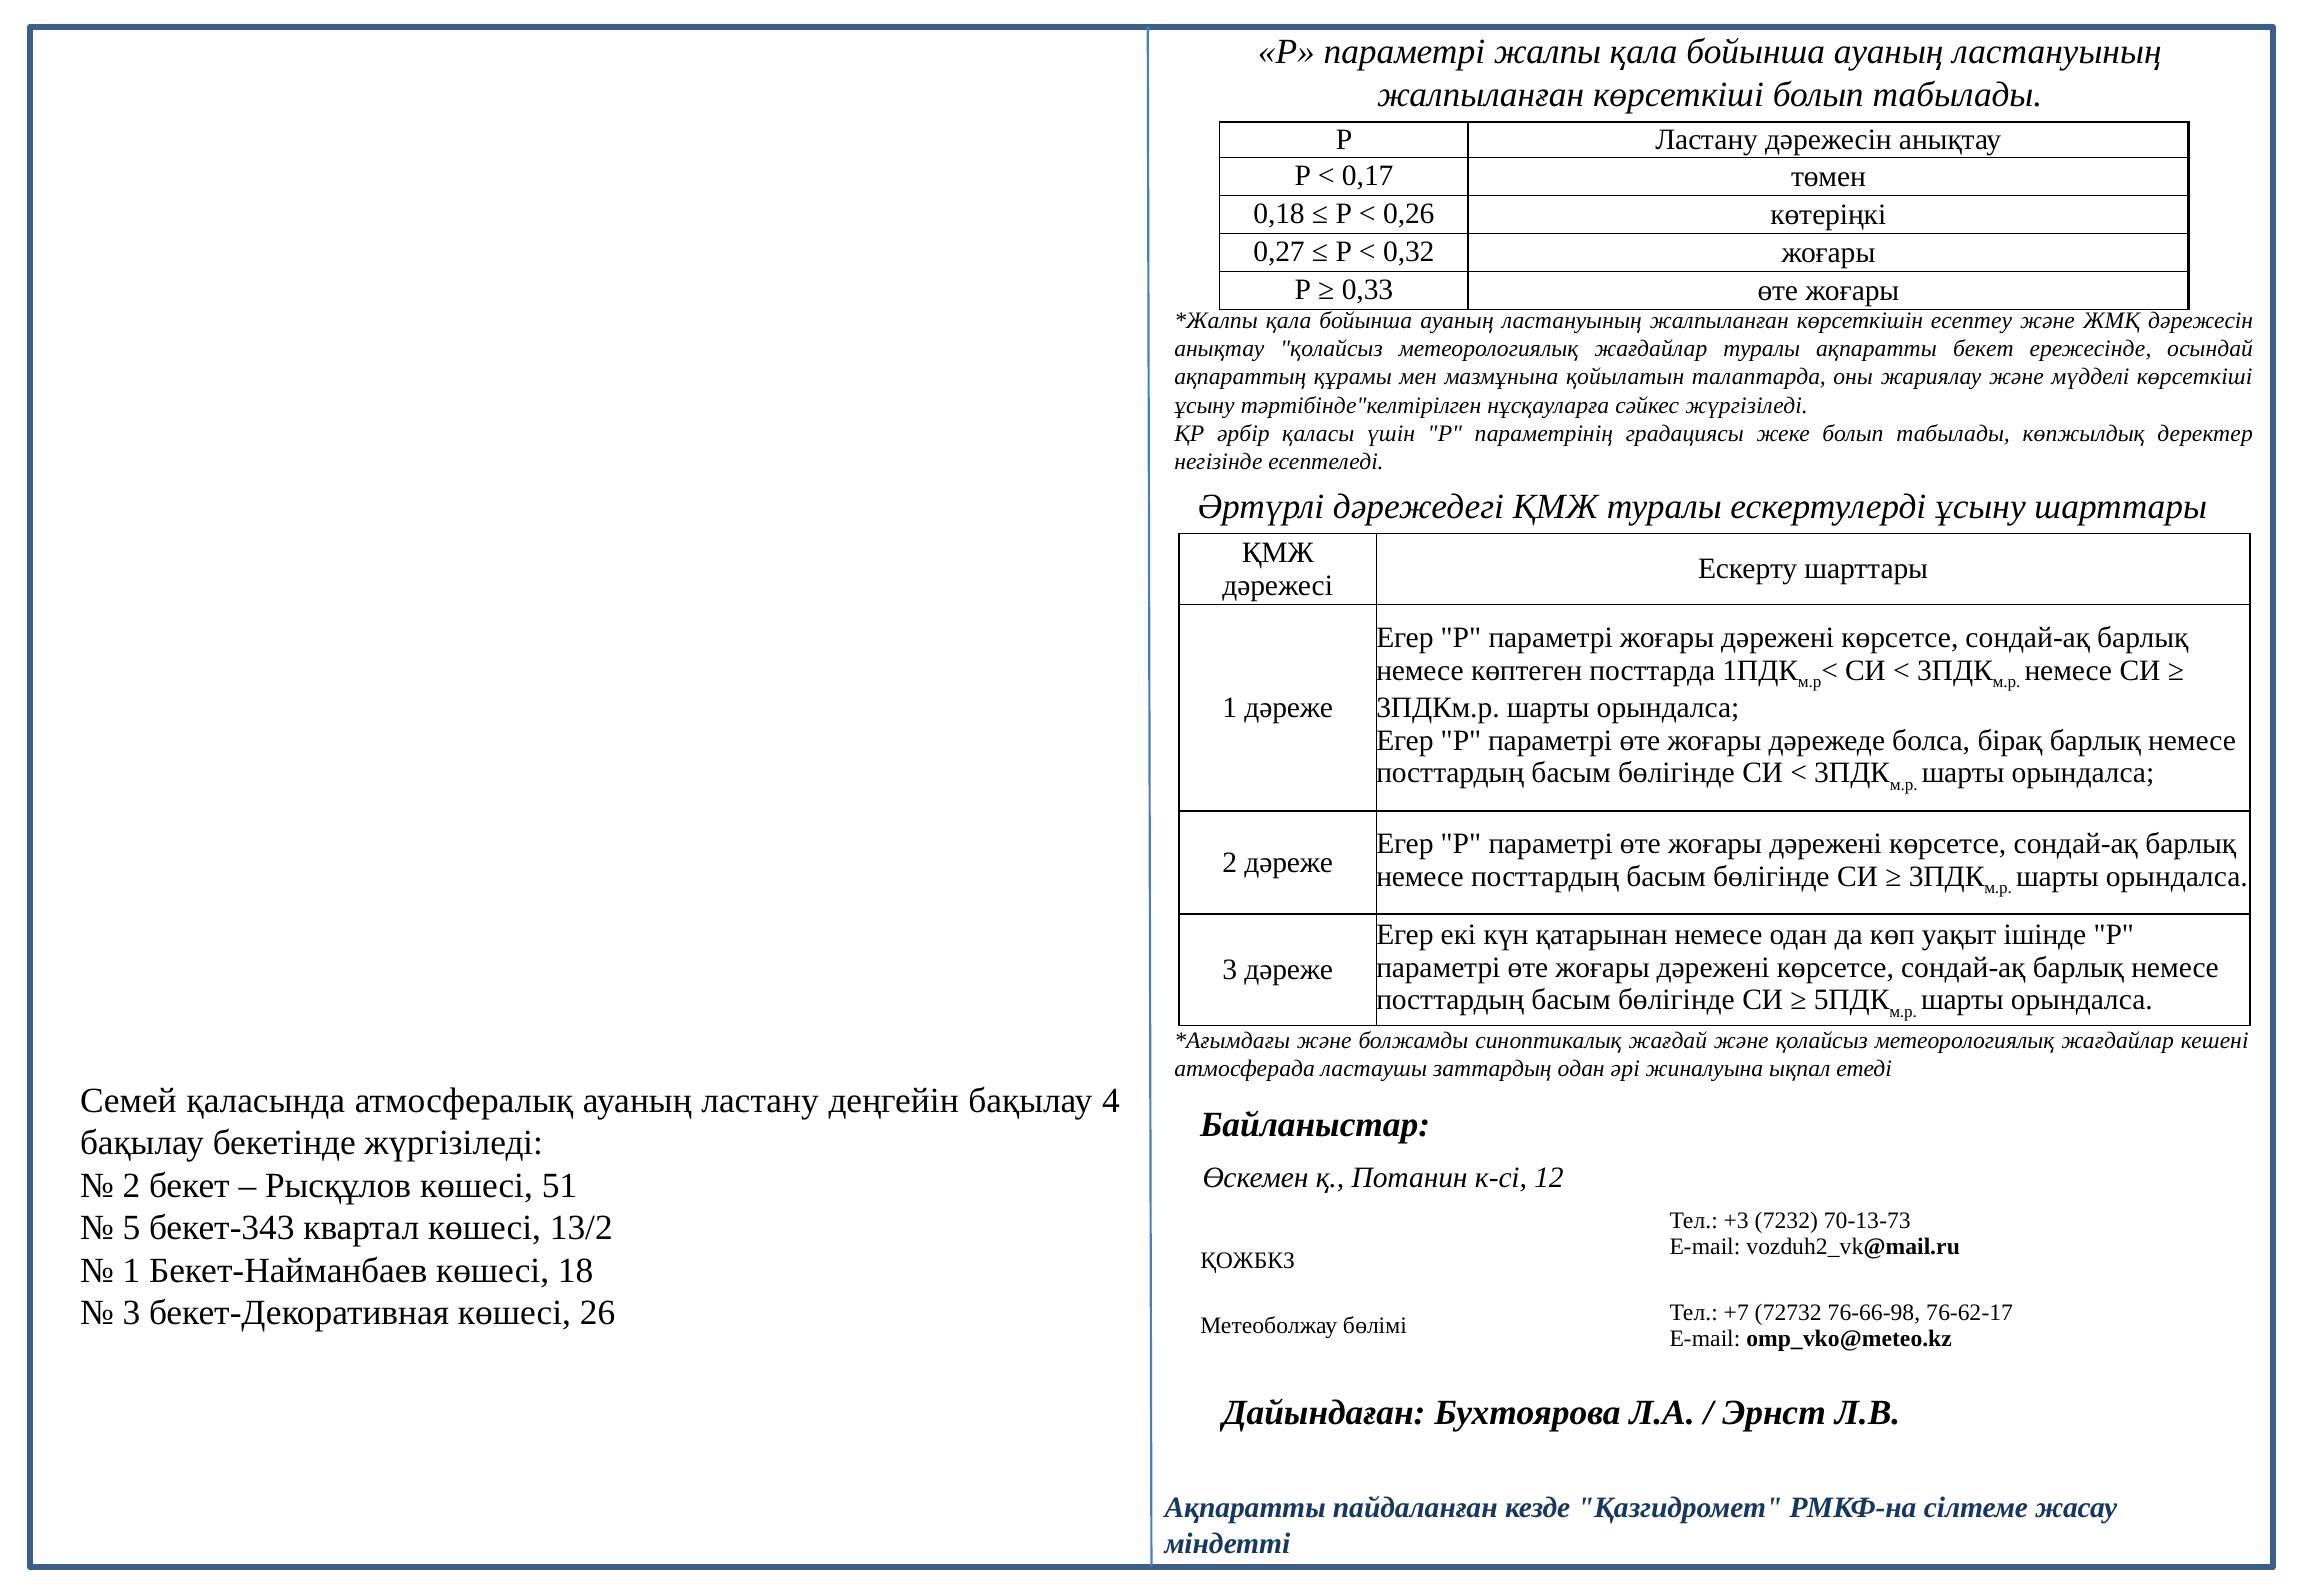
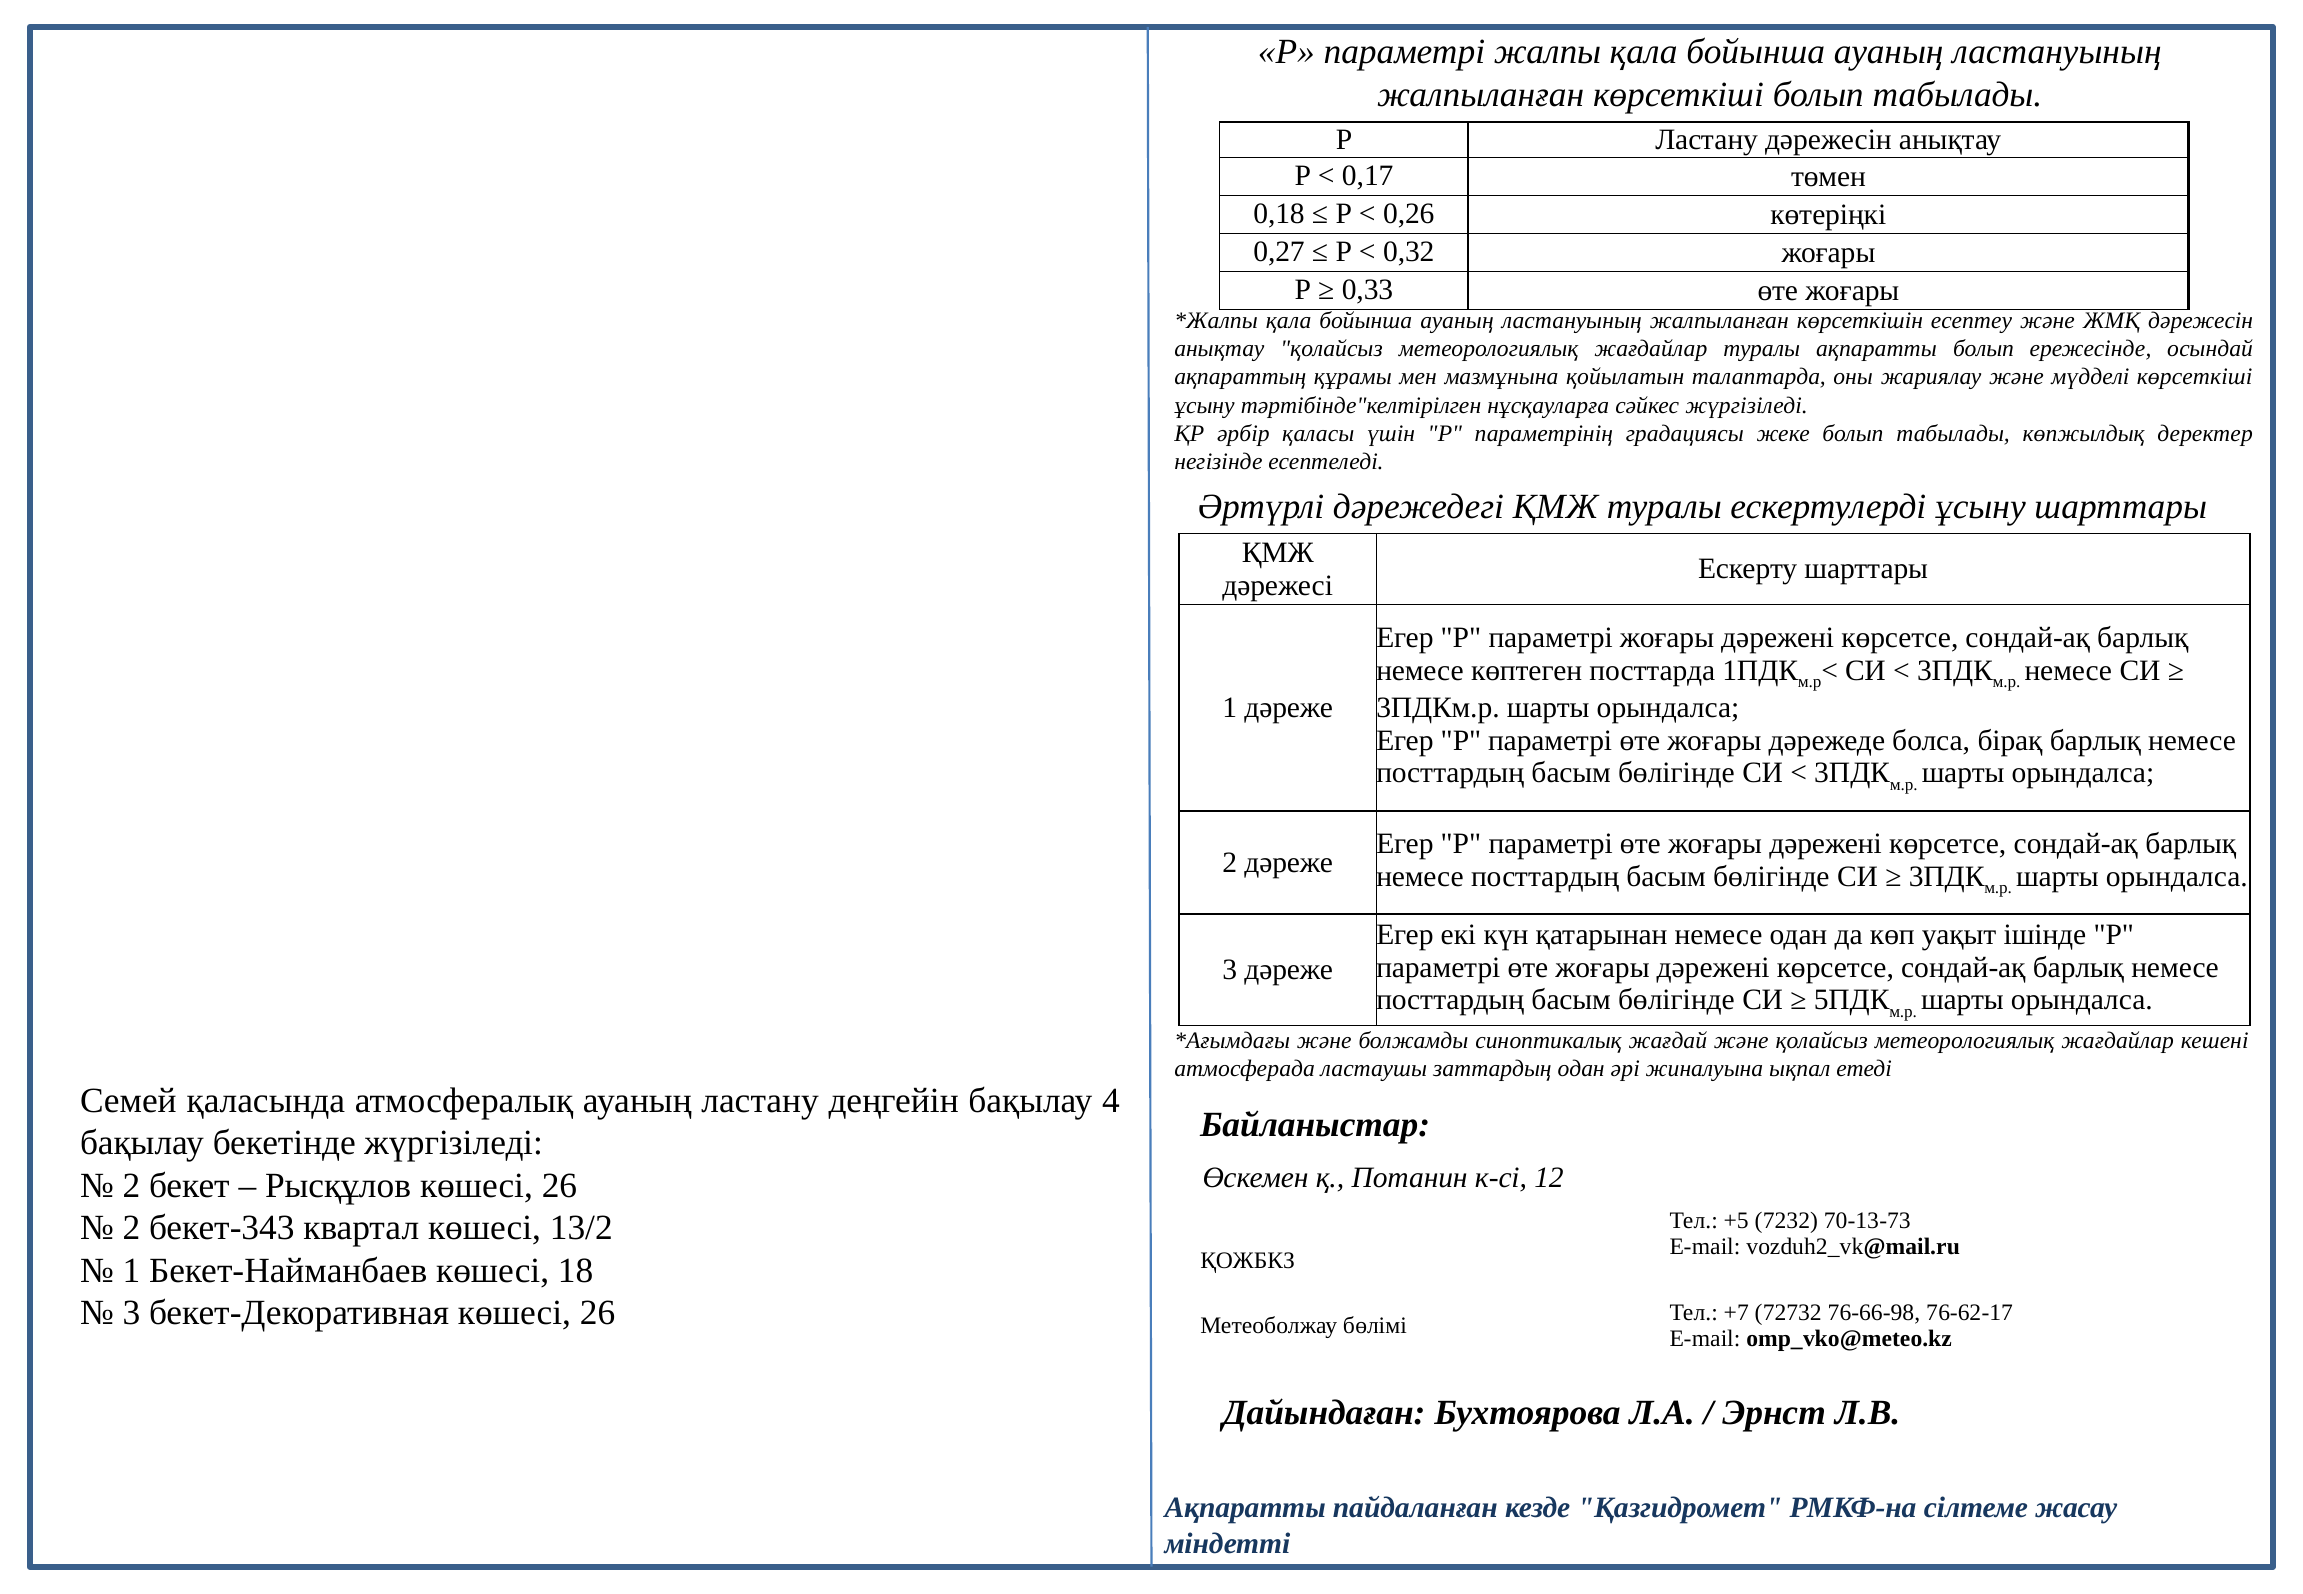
ақпаратты бекет: бекет -> болып (1983, 349)
Рысқұлов көшесі 51: 51 -> 26 (559, 1186)
+3: +3 -> +5 (1736, 1221)
5: 5 -> 2 (131, 1228)
